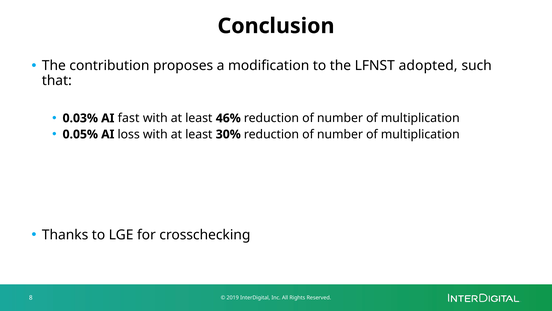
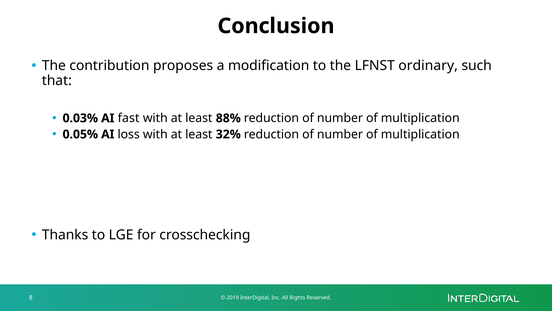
adopted: adopted -> ordinary (428, 66)
46%: 46% -> 88% (228, 118)
30%: 30% -> 32% (228, 134)
